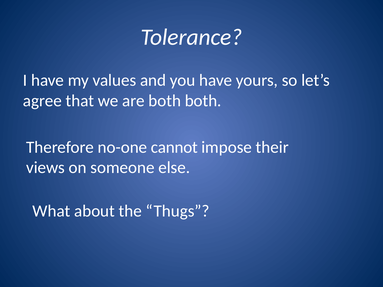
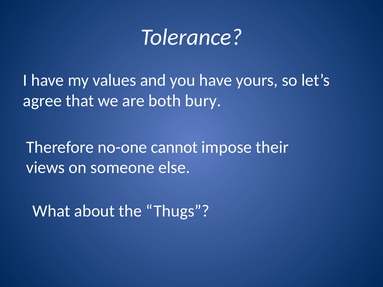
both both: both -> bury (203, 101)
